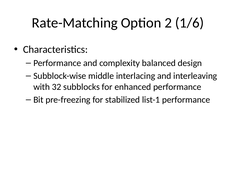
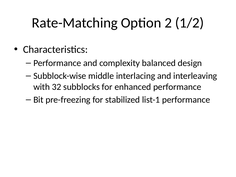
1/6: 1/6 -> 1/2 (190, 23)
